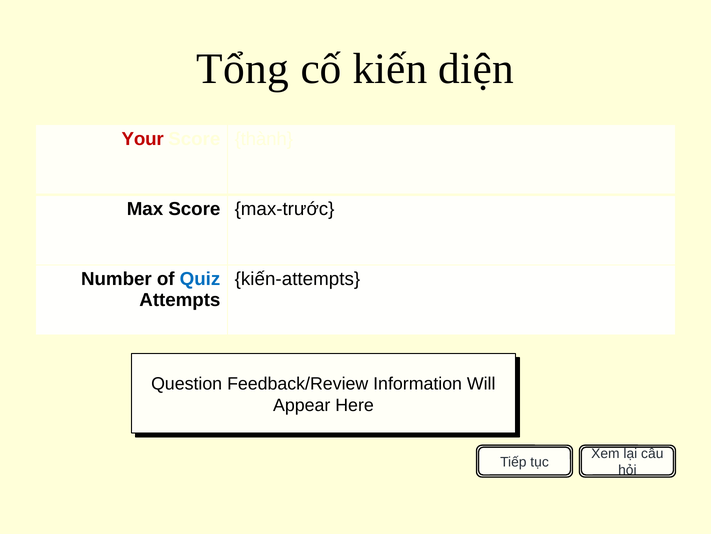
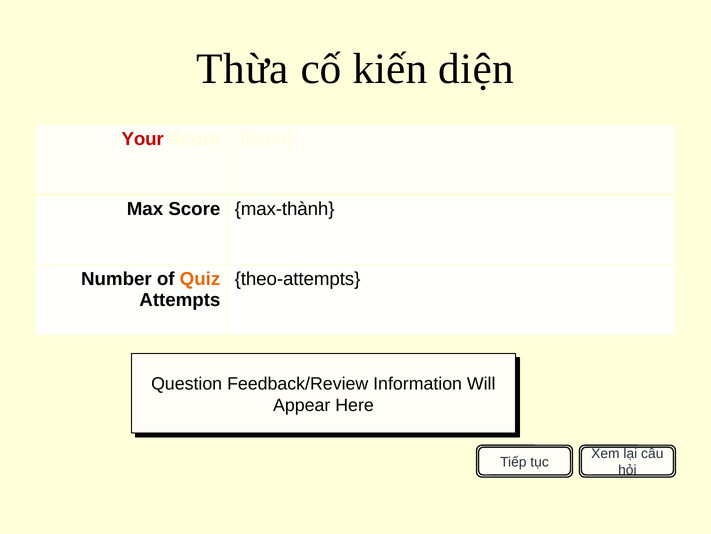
Tổng: Tổng -> Thừa (243, 69)
max-trước: max-trước -> max-thành (285, 209)
Quiz colour: blue -> orange (200, 279)
kiến-attempts: kiến-attempts -> theo-attempts (298, 279)
